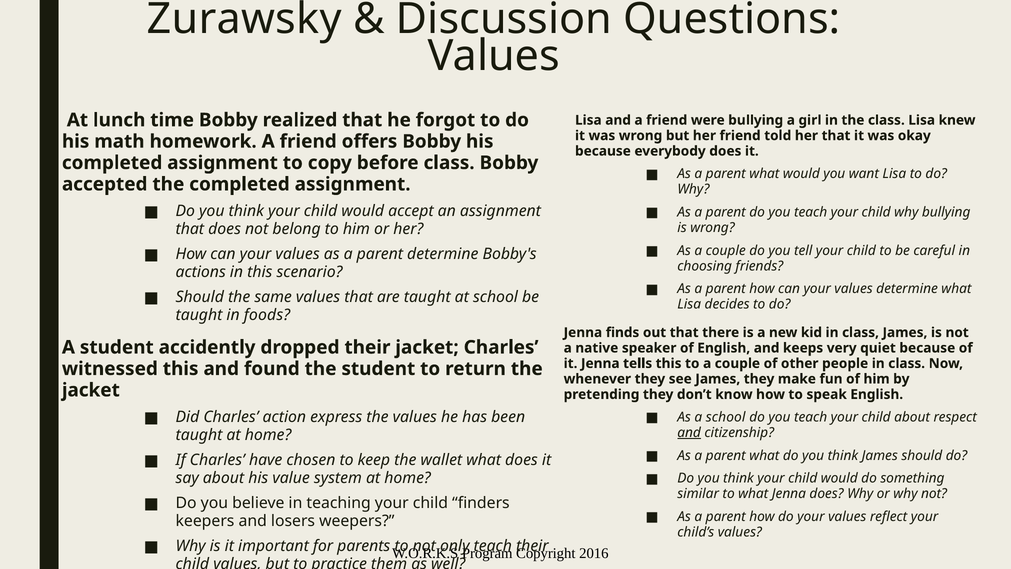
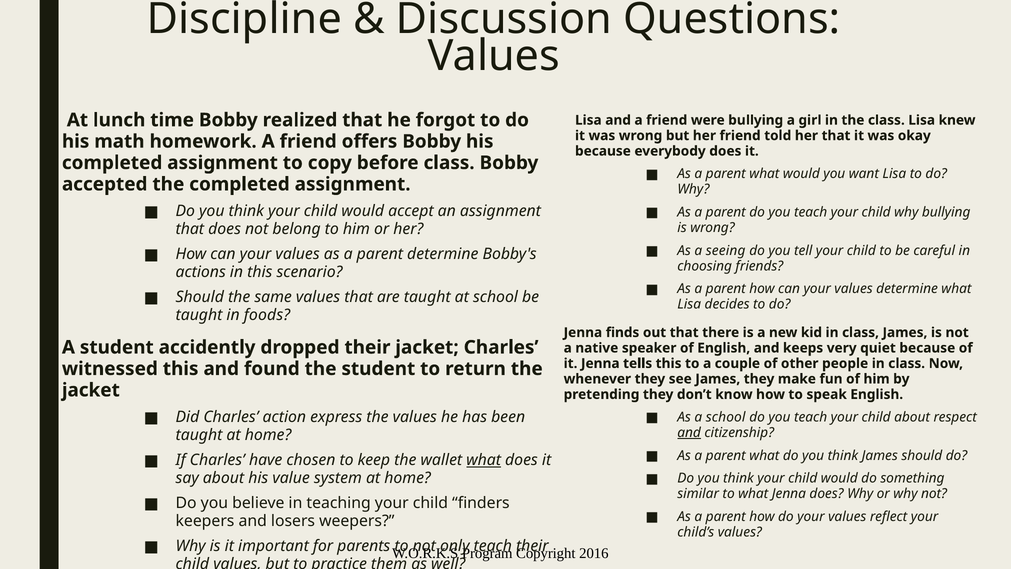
Zurawsky: Zurawsky -> Discipline (244, 19)
As a couple: couple -> seeing (726, 250)
what underline: none -> present (484, 460)
